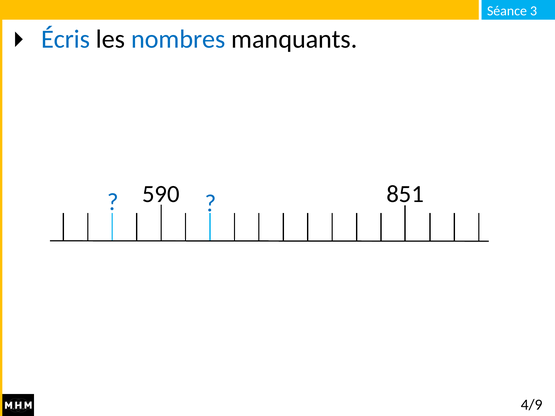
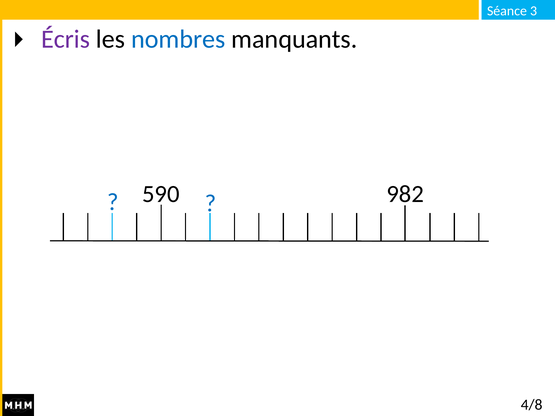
Écris colour: blue -> purple (66, 39)
851: 851 -> 982 (405, 194)
4/9: 4/9 -> 4/8 (532, 405)
